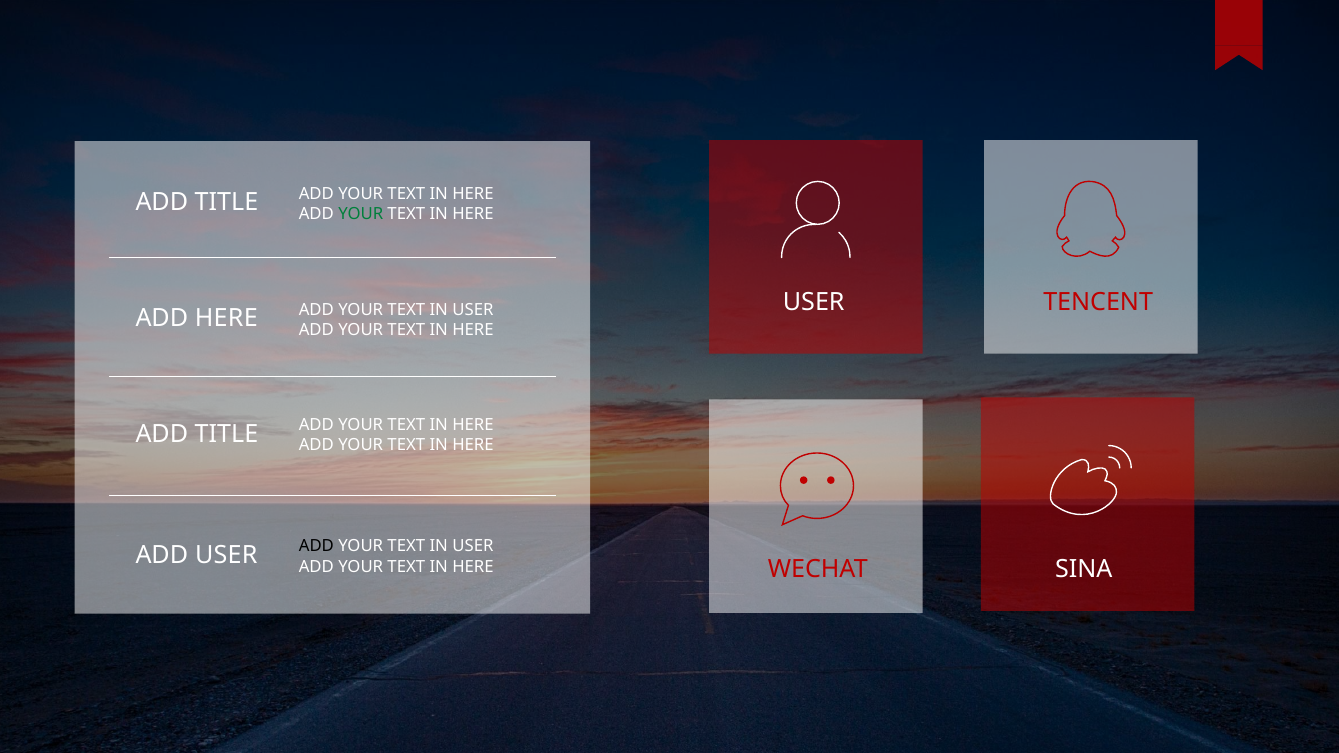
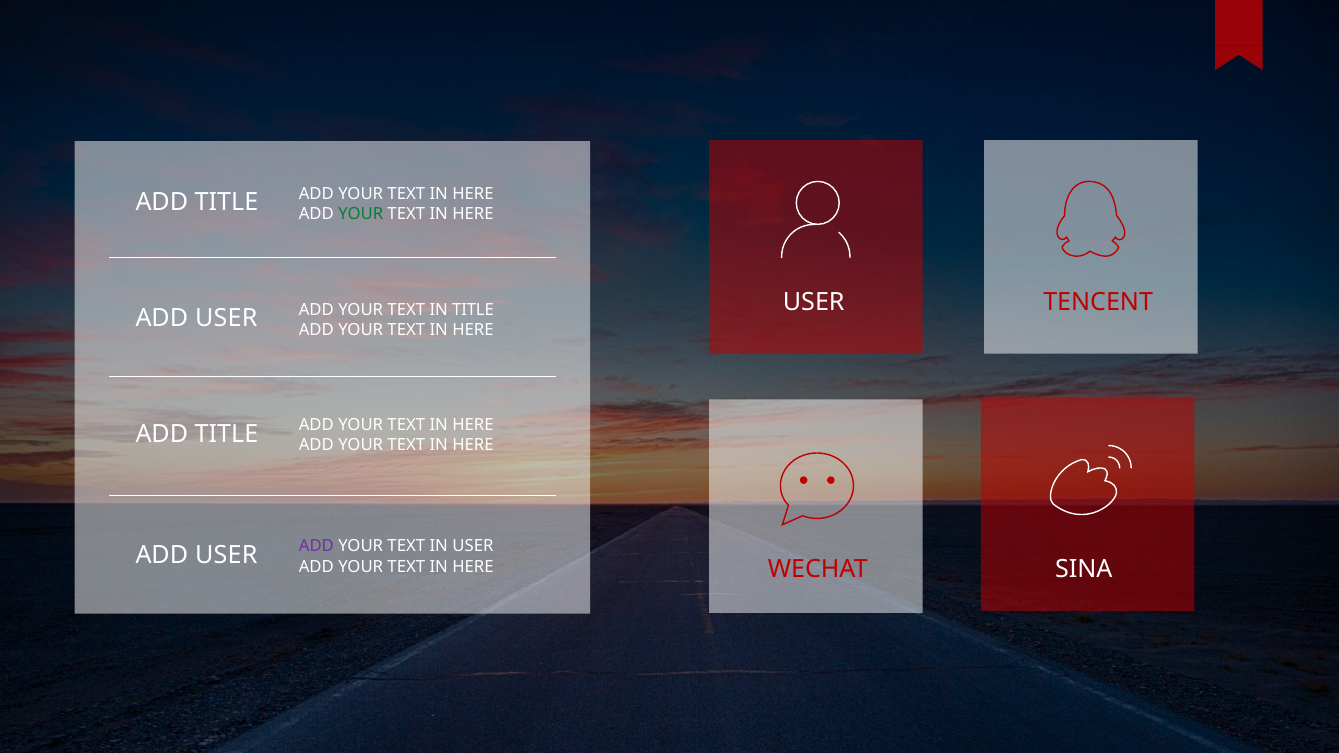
USER: USER -> TITLE (473, 310)
HERE: HERE -> USER (226, 318)
ADD colour: black -> purple (316, 547)
